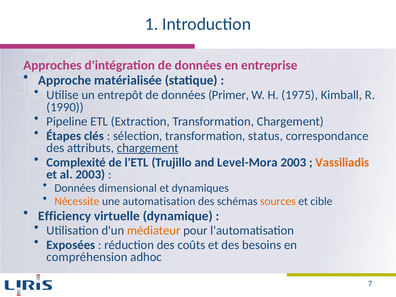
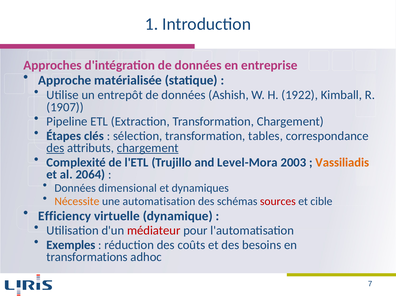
Primer: Primer -> Ashish (229, 95)
1975: 1975 -> 1922 (300, 95)
1990: 1990 -> 1907 (65, 107)
status: status -> tables (266, 136)
des underline: none -> present (55, 148)
al 2003: 2003 -> 2064 (90, 175)
sources colour: orange -> red (278, 201)
médiateur colour: orange -> red (154, 230)
Exposées: Exposées -> Exemples (71, 245)
compréhension: compréhension -> transformations (87, 257)
